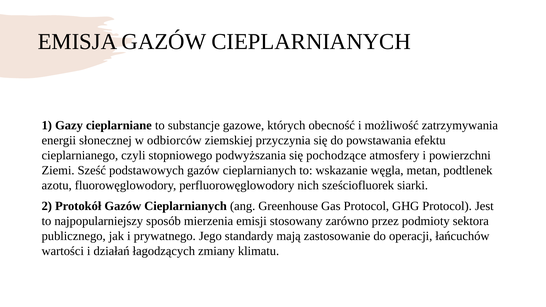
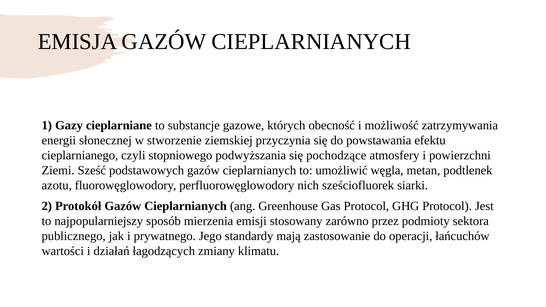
odbiorców: odbiorców -> stworzenie (174, 140)
wskazanie: wskazanie -> umożliwić (342, 170)
